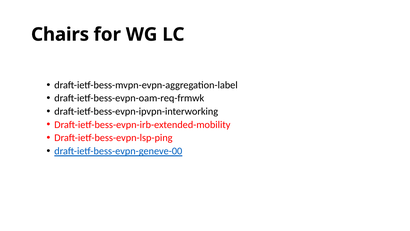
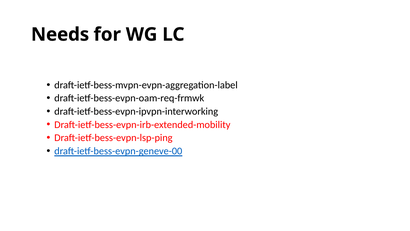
Chairs: Chairs -> Needs (60, 34)
